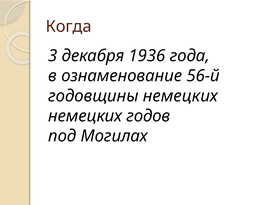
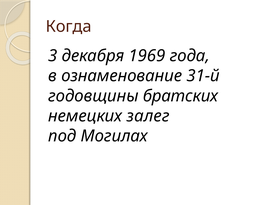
1936: 1936 -> 1969 (147, 56)
56-й: 56-й -> 31-й (203, 76)
годовщины немецких: немецких -> братских (180, 96)
годов: годов -> залег (148, 116)
